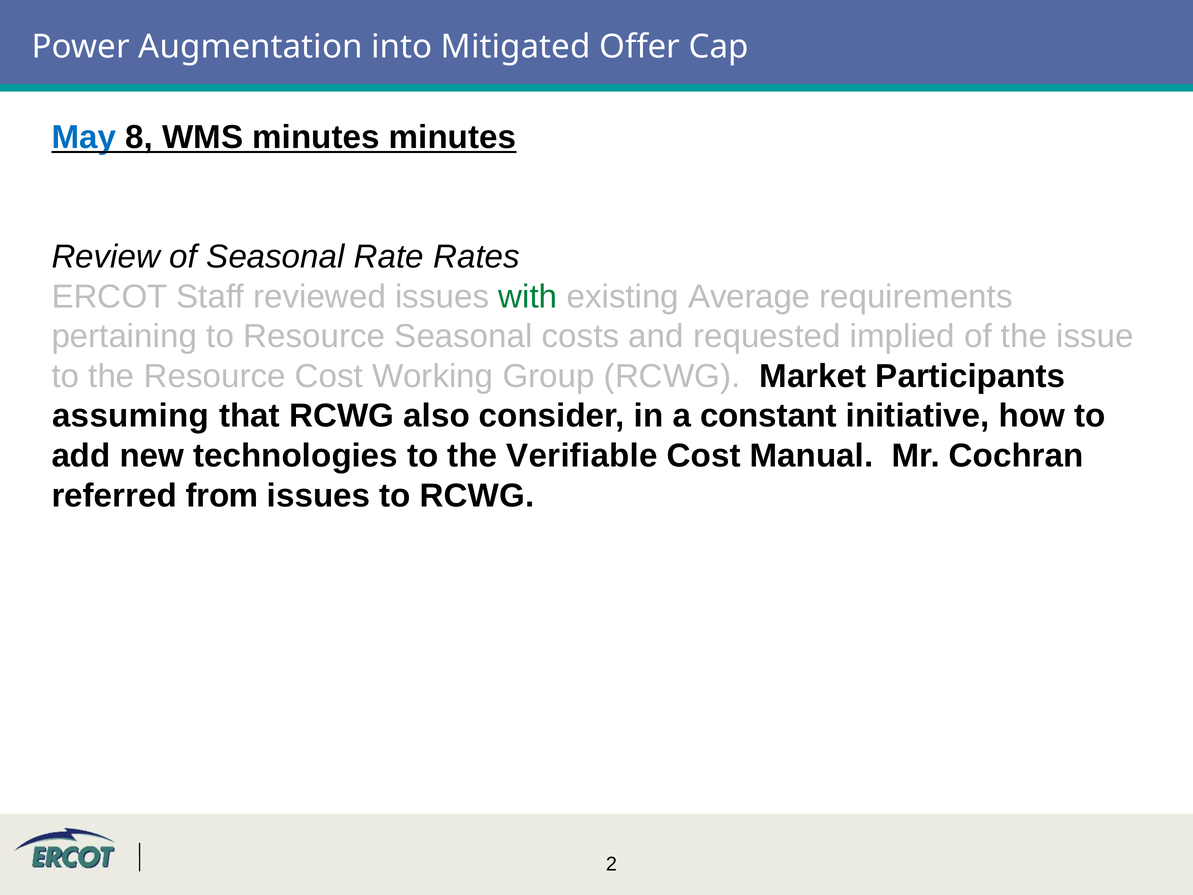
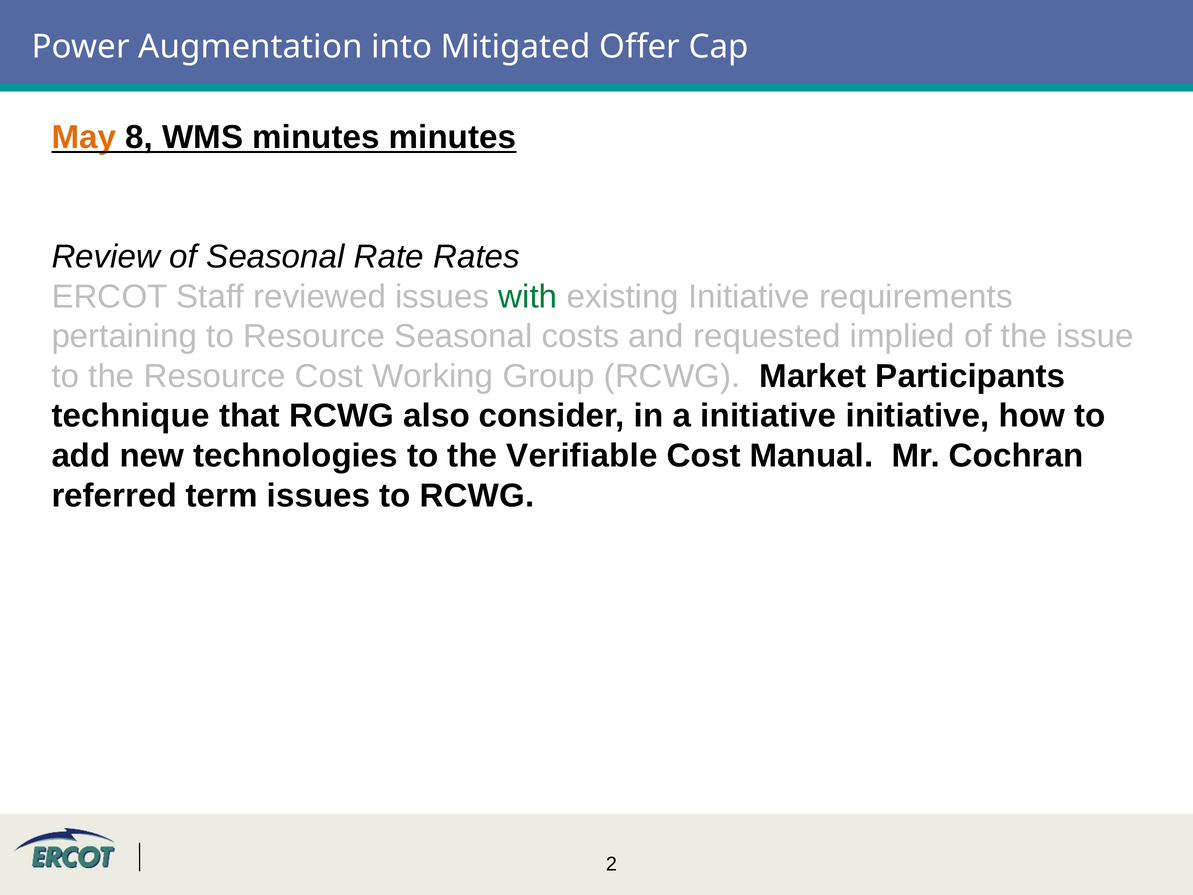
May colour: blue -> orange (84, 137)
existing Average: Average -> Initiative (749, 297)
assuming: assuming -> technique (131, 416)
a constant: constant -> initiative (768, 416)
from: from -> term (222, 495)
